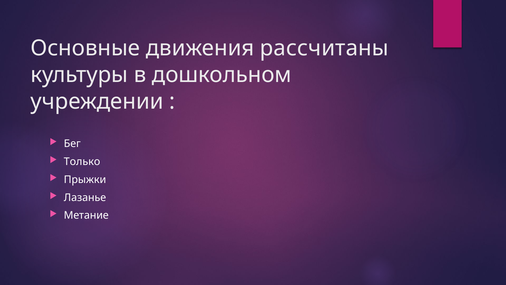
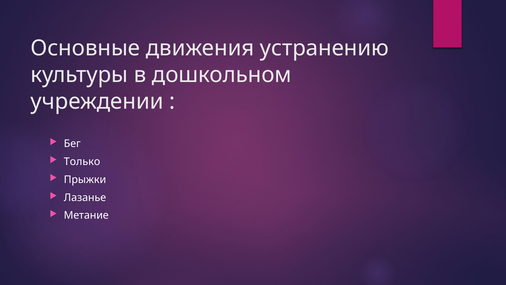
рассчитаны: рассчитаны -> устранению (324, 48)
